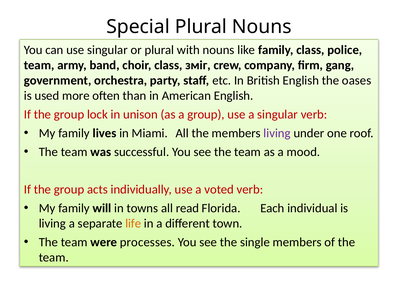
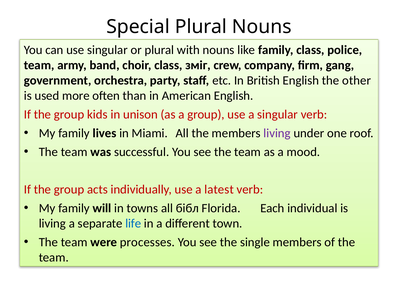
oases: oases -> other (357, 81)
lock: lock -> kids (97, 115)
voted: voted -> latest (219, 190)
read: read -> бібл (187, 209)
life colour: orange -> blue (133, 224)
